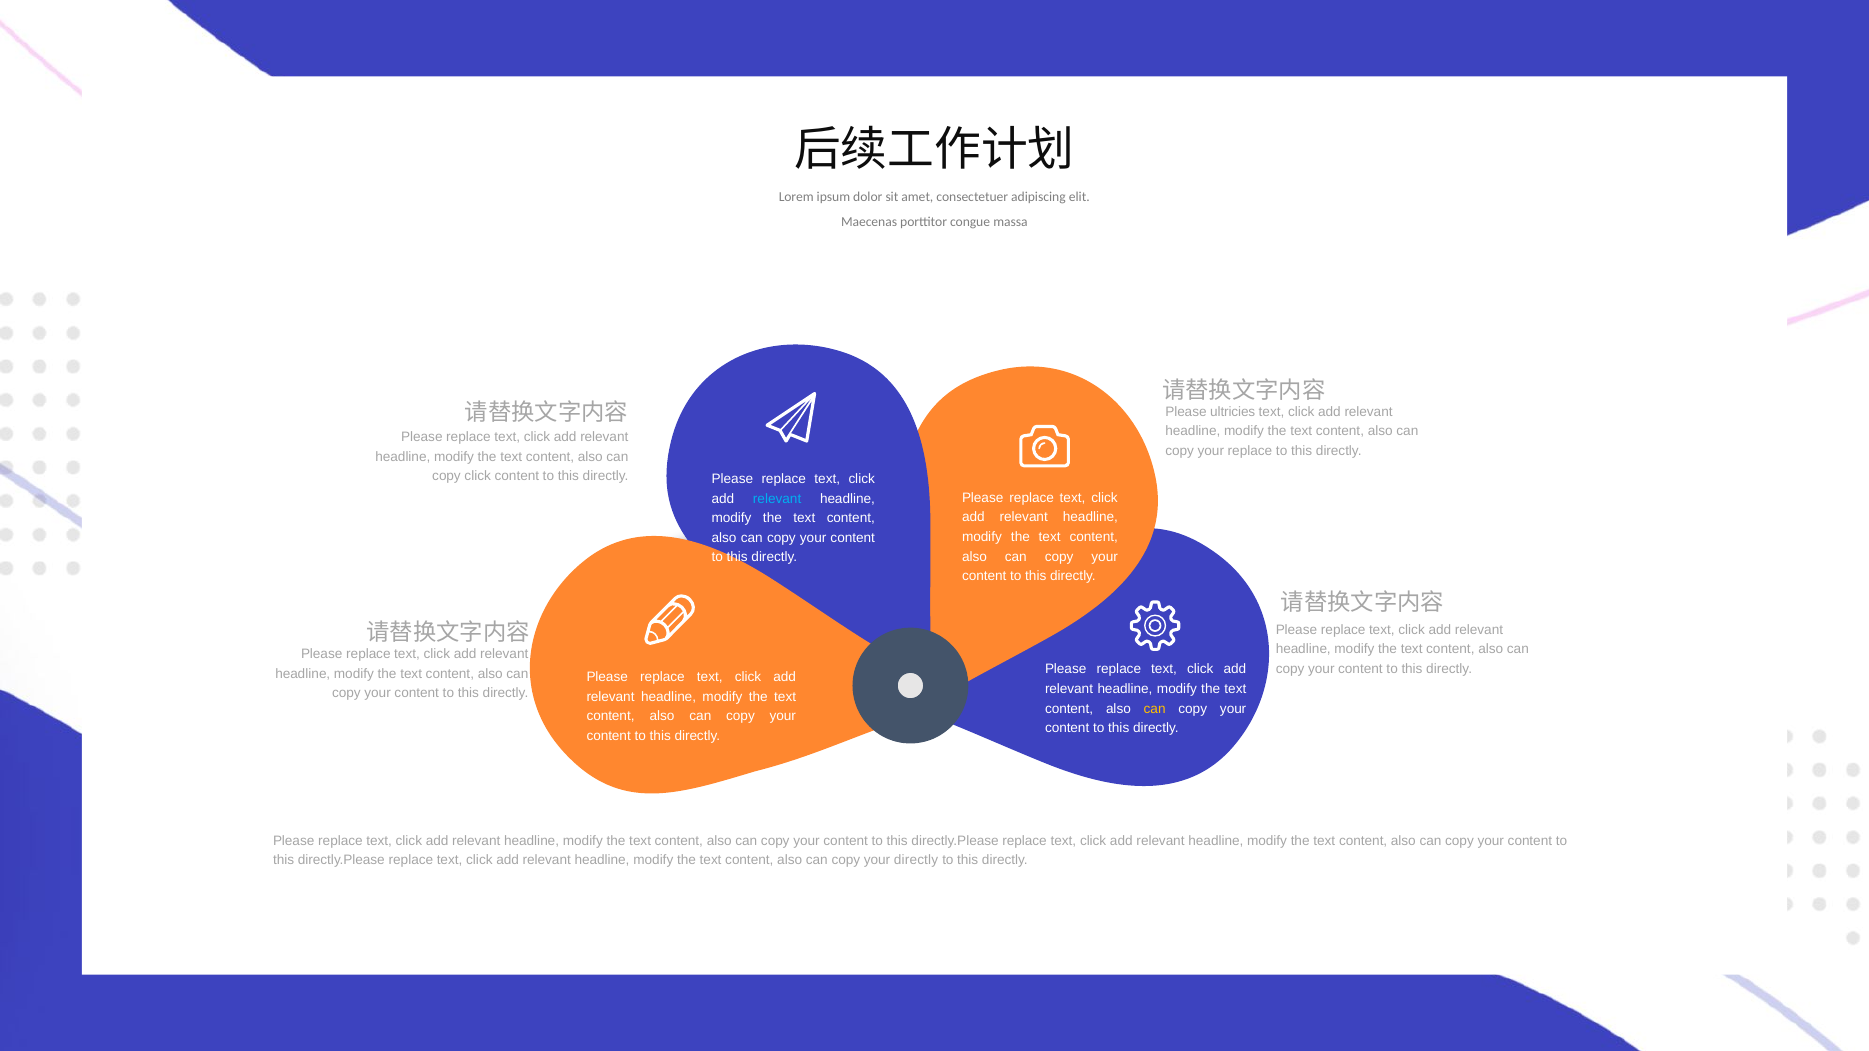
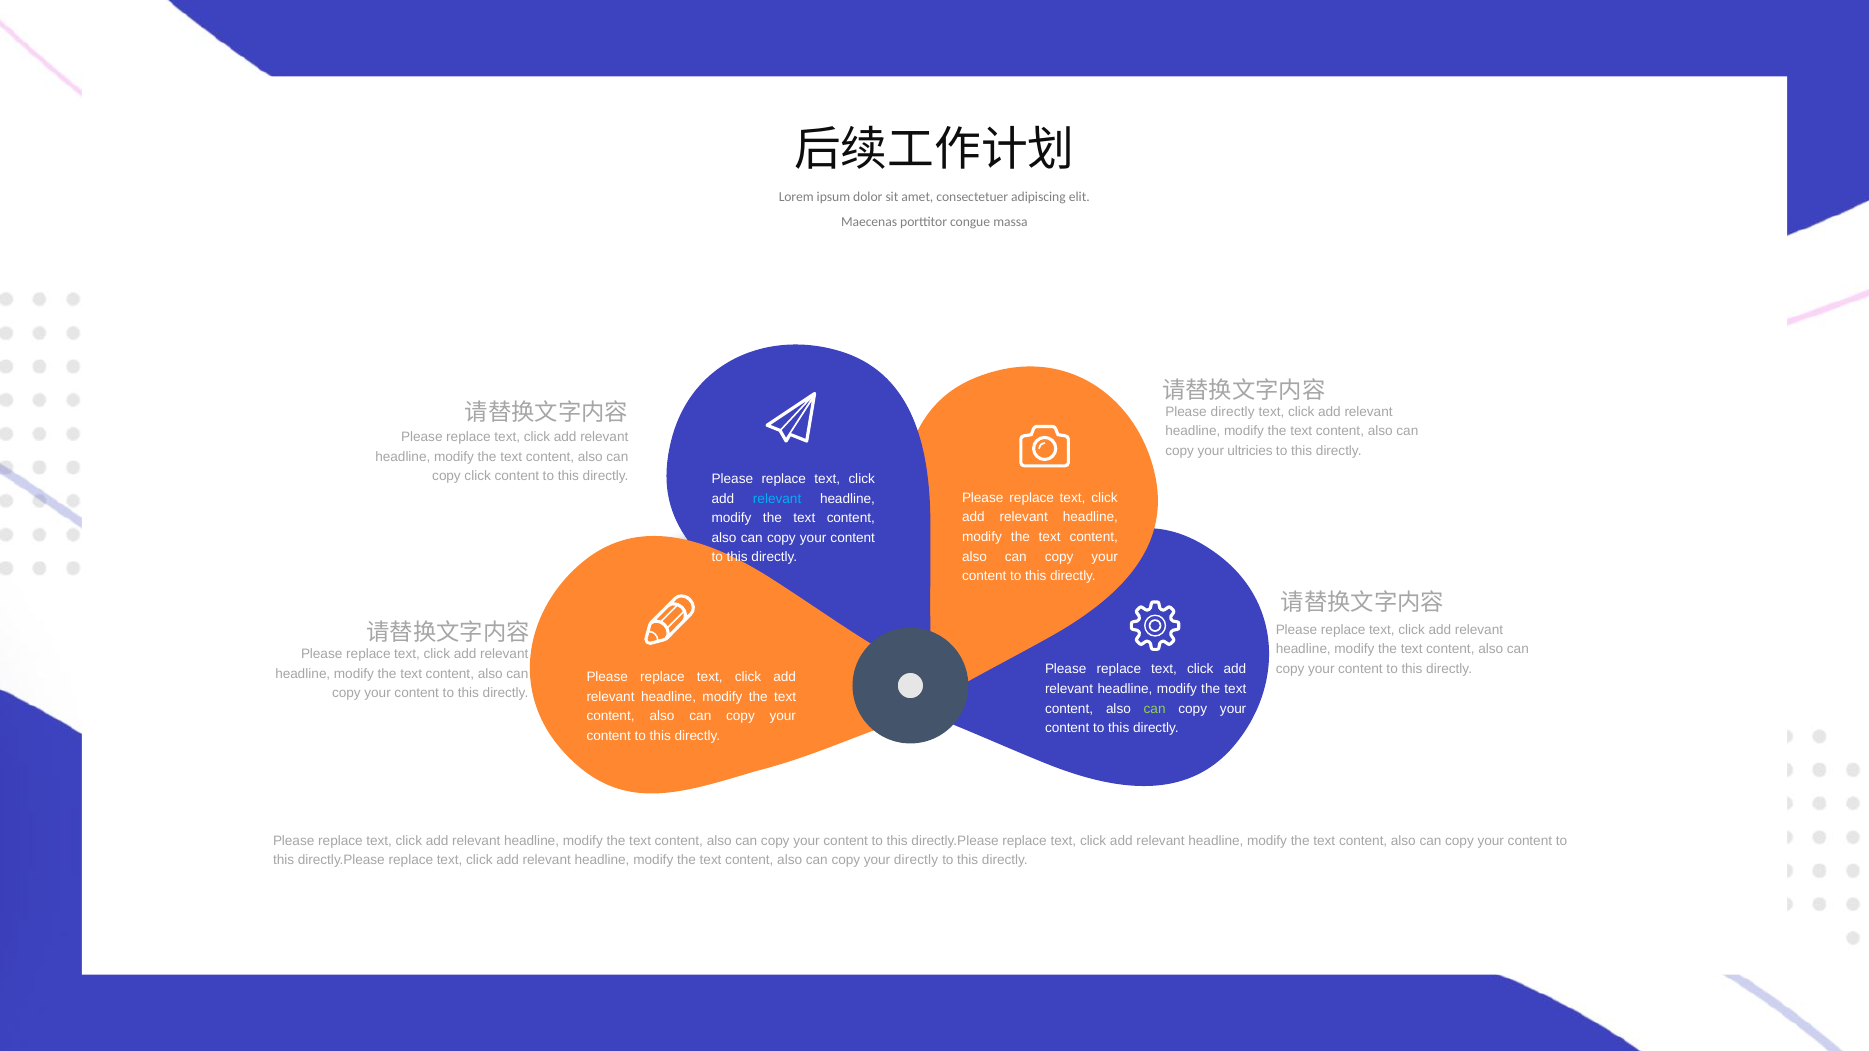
ultricies: ultricies -> directly (1233, 412)
your replace: replace -> ultricies (1250, 451)
can colour: yellow -> light green (1155, 709)
